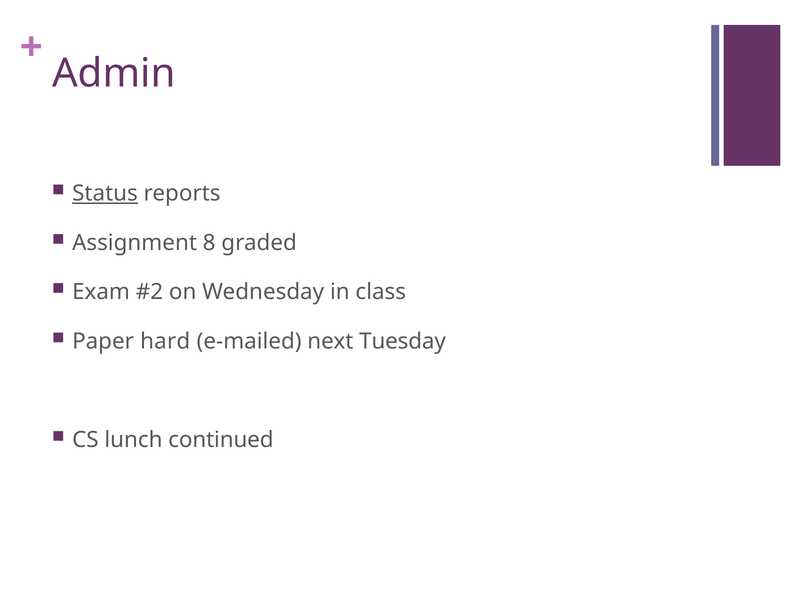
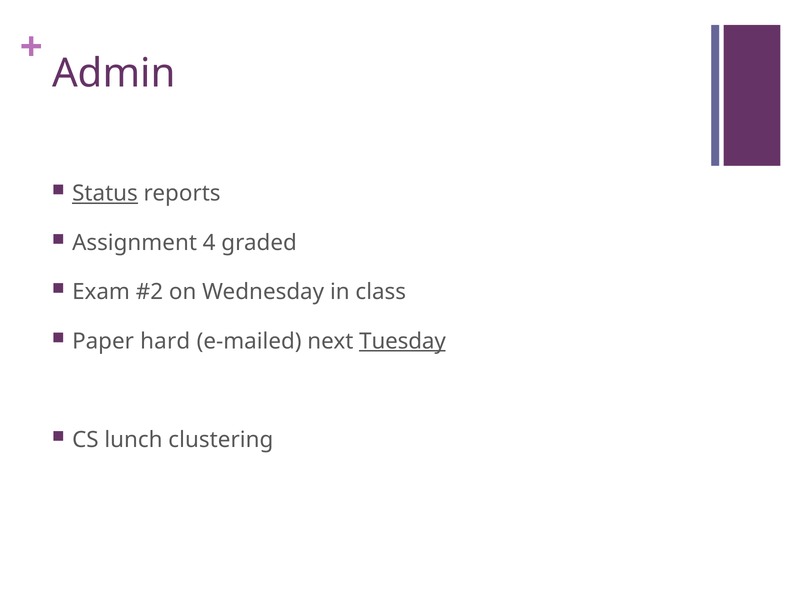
8: 8 -> 4 (209, 243)
Tuesday underline: none -> present (403, 342)
continued: continued -> clustering (221, 440)
